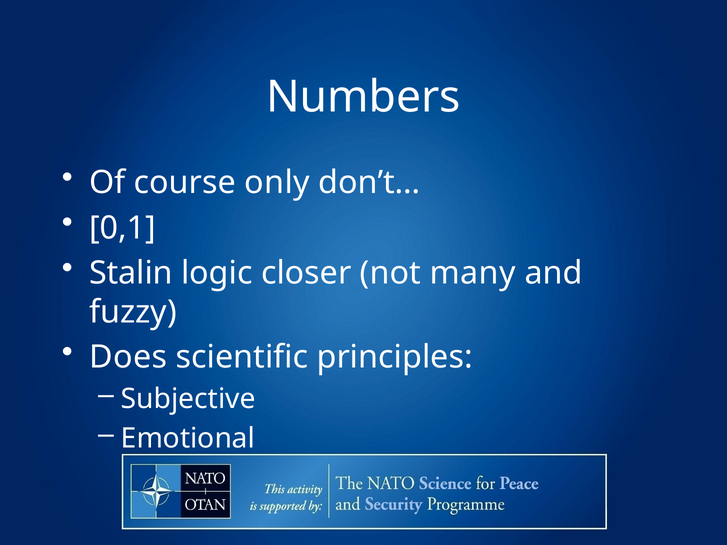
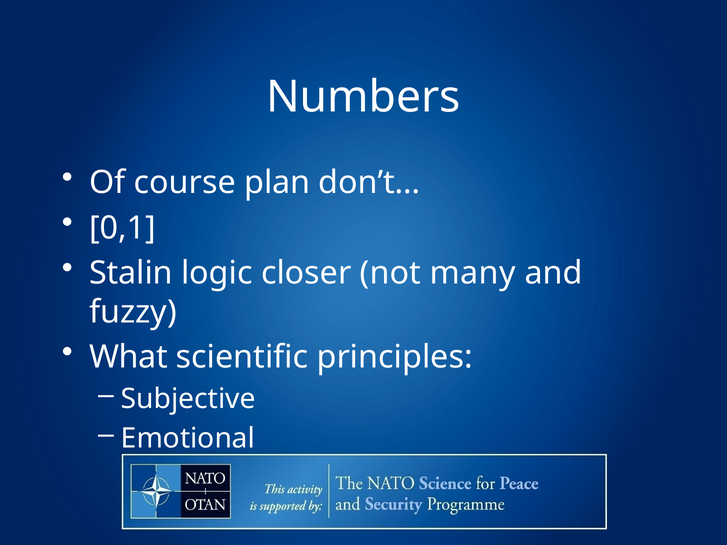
only: only -> plan (277, 183)
Does: Does -> What (128, 357)
